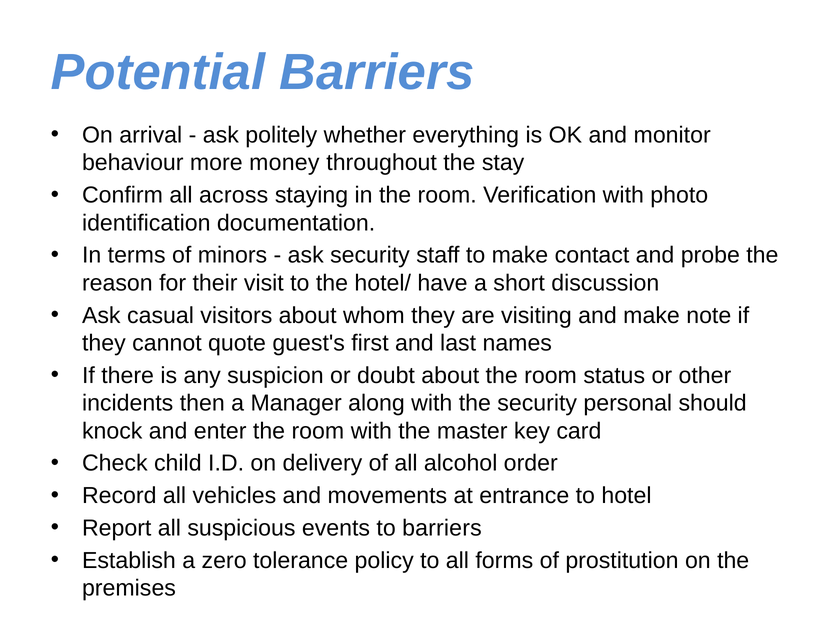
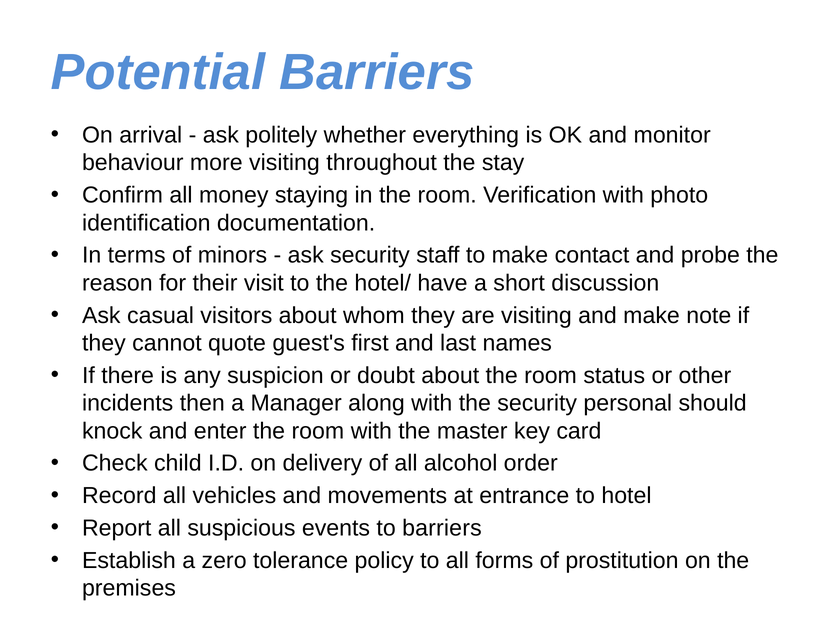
more money: money -> visiting (284, 163)
across: across -> money (234, 195)
